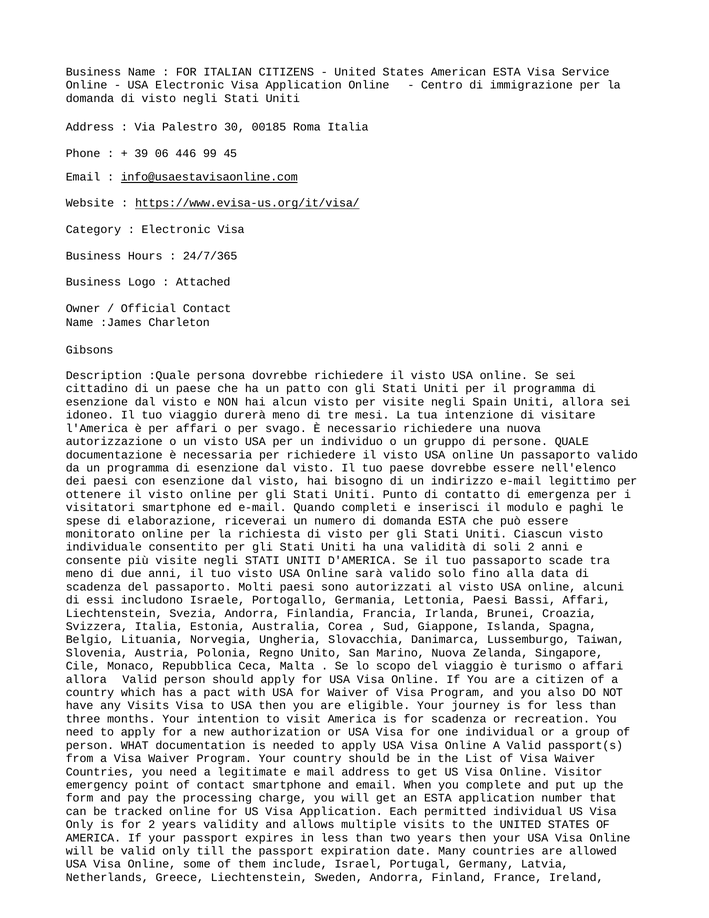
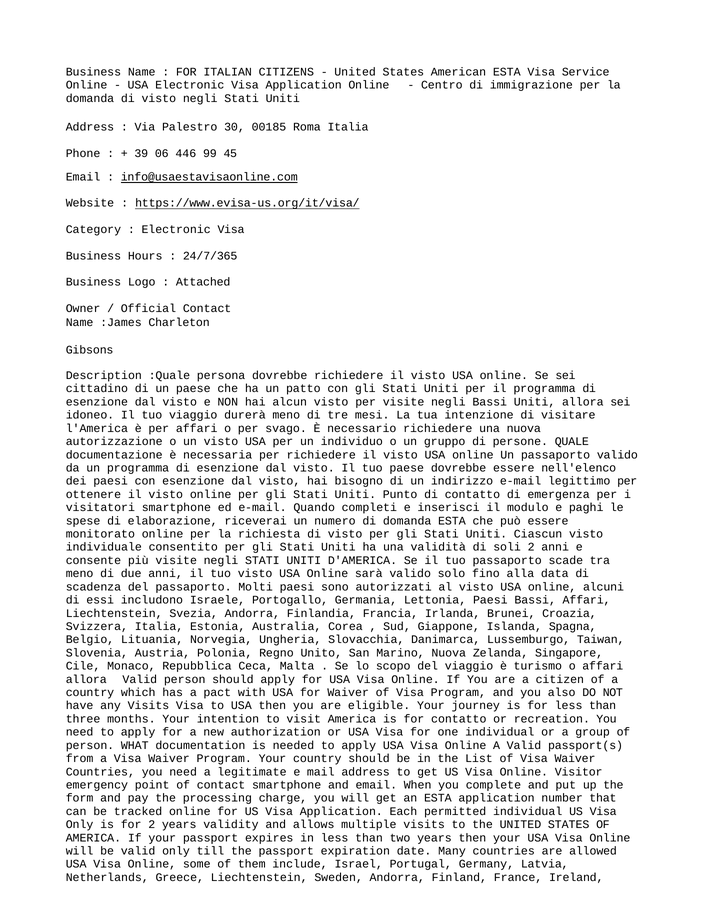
negli Spain: Spain -> Bassi (490, 402)
for scadenza: scadenza -> contatto (459, 718)
